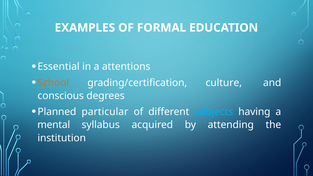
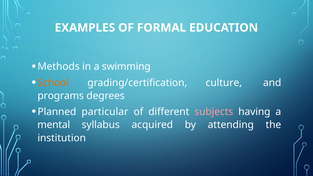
Essential: Essential -> Methods (59, 67)
attentions: attentions -> swimming (126, 67)
conscious: conscious -> programs (61, 96)
subjects colour: light blue -> pink (214, 112)
